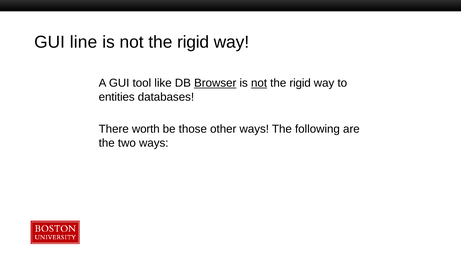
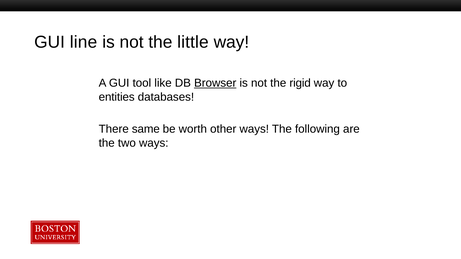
rigid: rigid -> little (193, 42)
not underline: present -> none (259, 83)
worth: worth -> same (146, 129)
those: those -> worth (193, 129)
